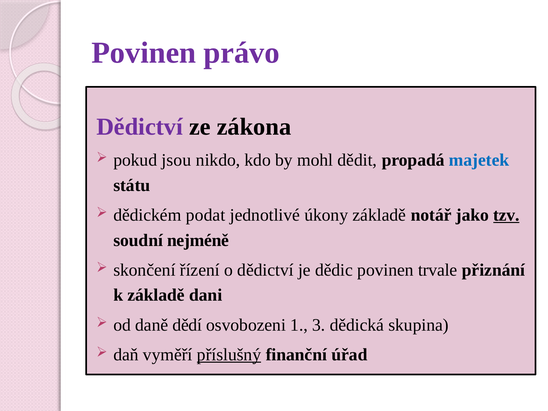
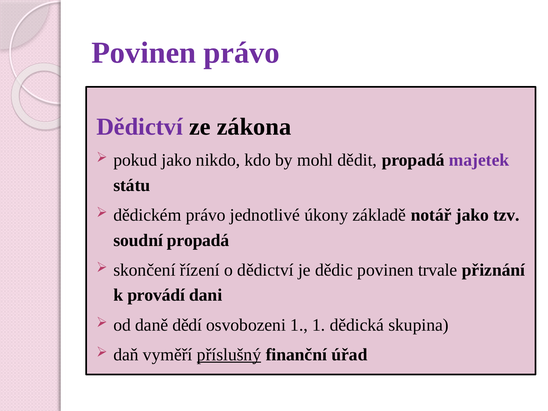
pokud jsou: jsou -> jako (177, 160)
majetek colour: blue -> purple (479, 160)
dědickém podat: podat -> právo (206, 215)
tzv underline: present -> none (506, 215)
soudní nejméně: nejméně -> propadá (198, 240)
k základě: základě -> provádí (156, 295)
1 3: 3 -> 1 (319, 325)
